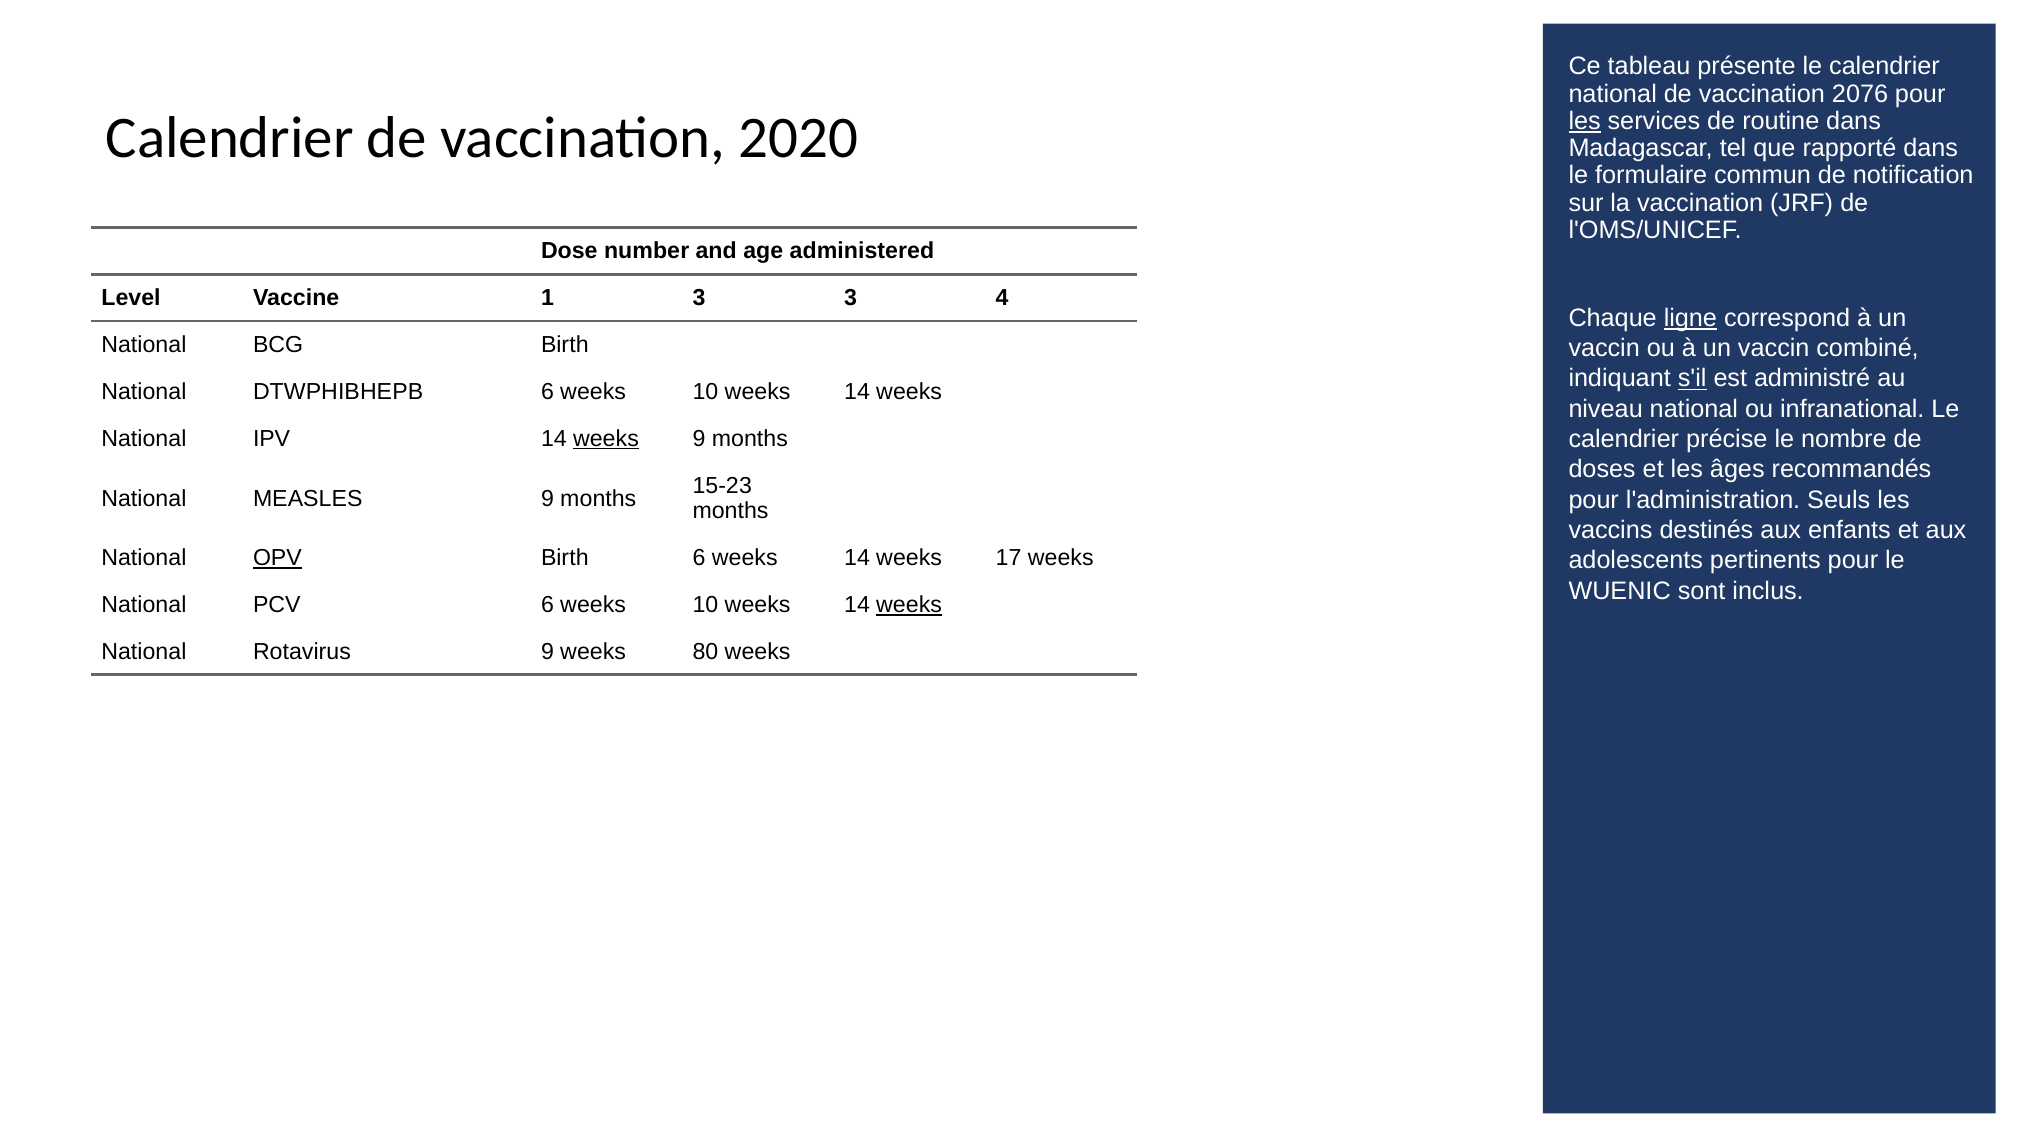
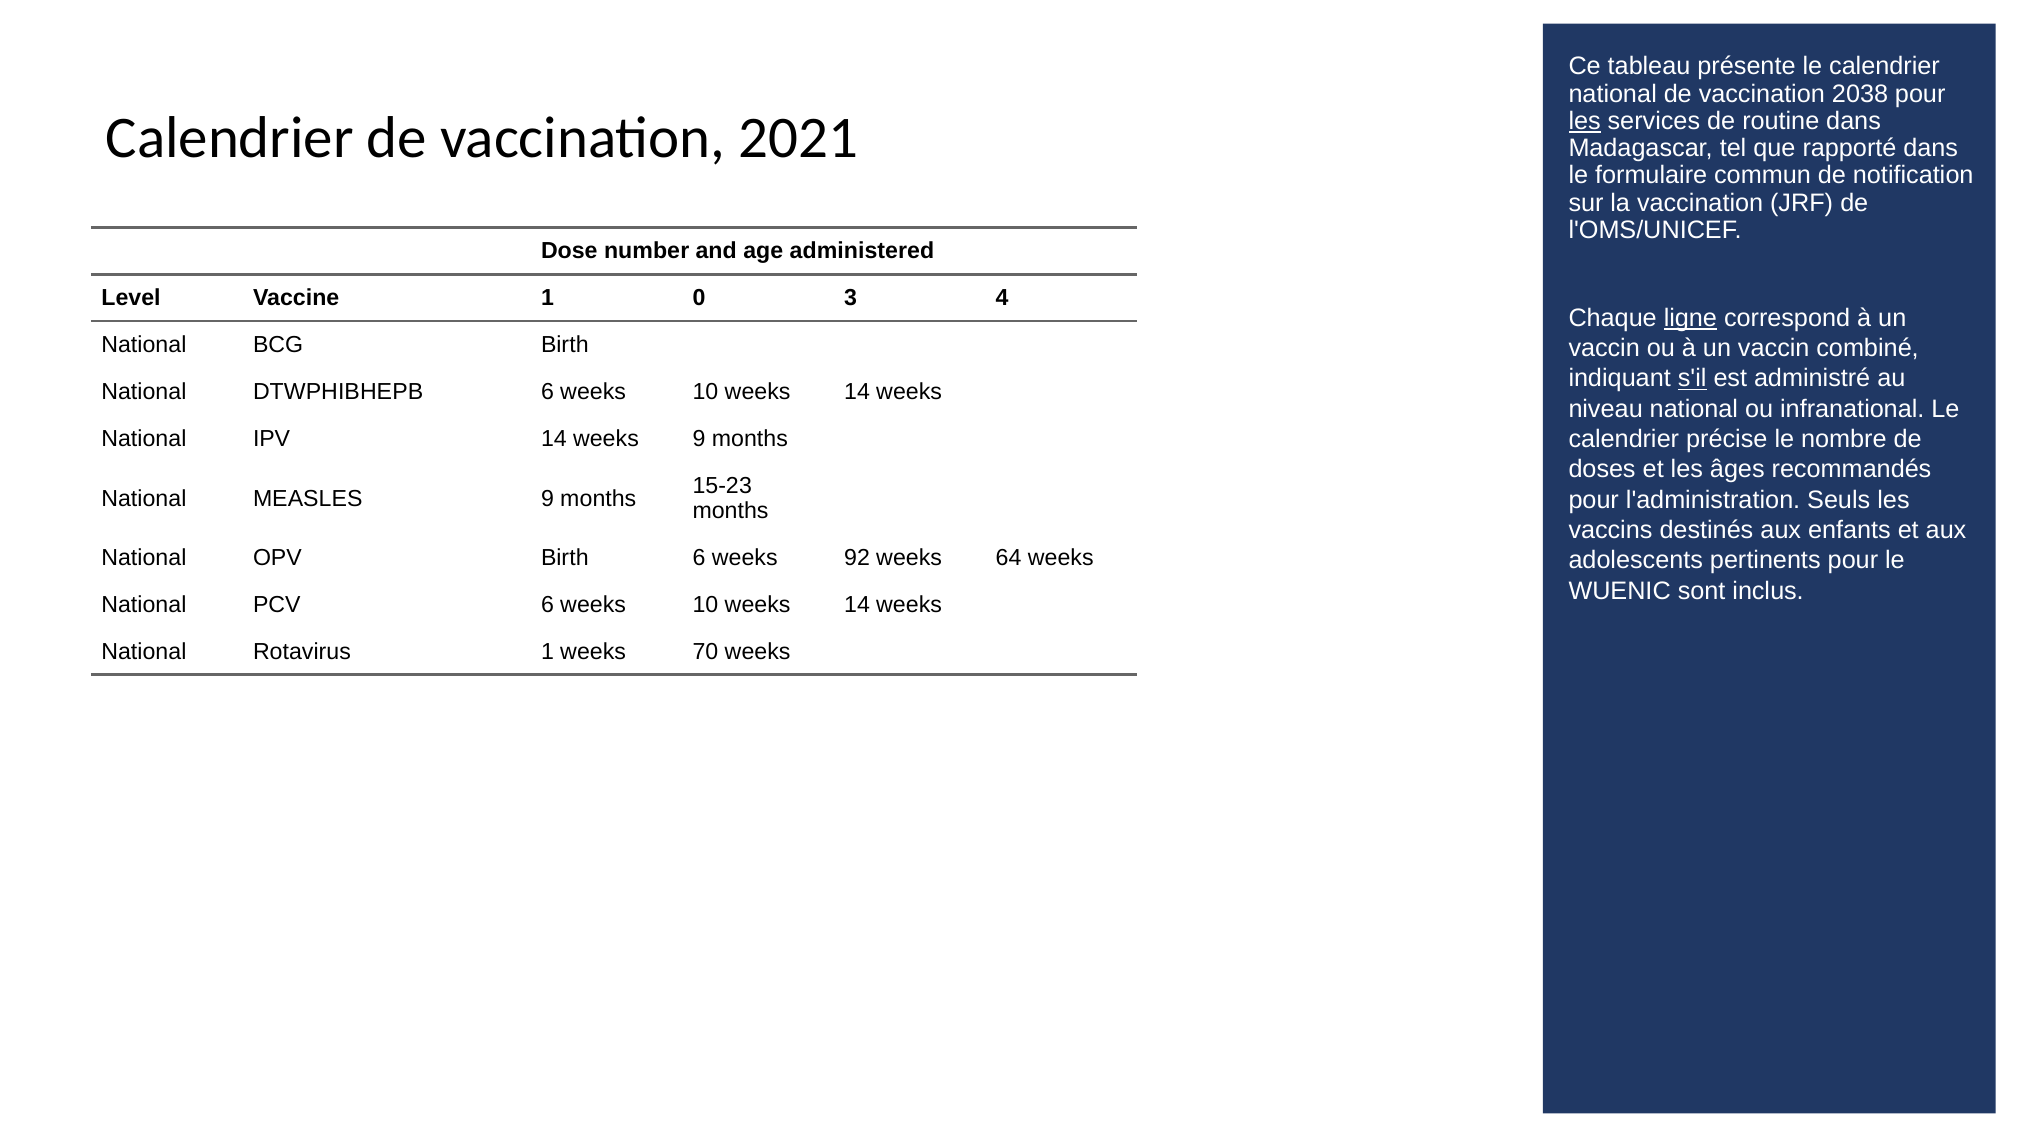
2076: 2076 -> 2038 (1860, 94)
2020: 2020 -> 2021 (798, 138)
1 3: 3 -> 0 (699, 298)
weeks underline: present -> none (606, 439)
OPV underline: present -> none (277, 558)
6 weeks 14: 14 -> 92 (857, 558)
17: 17 -> 64 (1009, 558)
weeks underline: present -> none (909, 605)
Rotavirus 9: 9 -> 1 (547, 652)
80: 80 -> 70 (705, 652)
